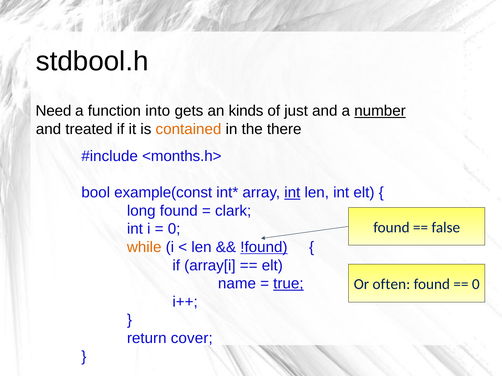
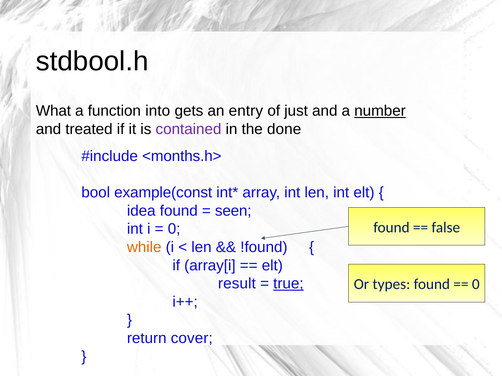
Need: Need -> What (53, 111)
kinds: kinds -> entry (246, 111)
contained colour: orange -> purple (188, 129)
there: there -> done (284, 129)
int underline: present -> none (292, 193)
long: long -> idea (141, 211)
clark: clark -> seen (233, 211)
!found underline: present -> none (264, 247)
name: name -> result (237, 284)
often: often -> types (391, 285)
